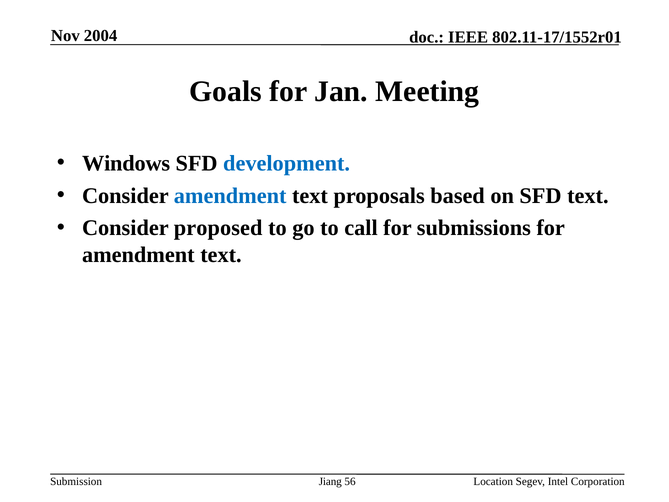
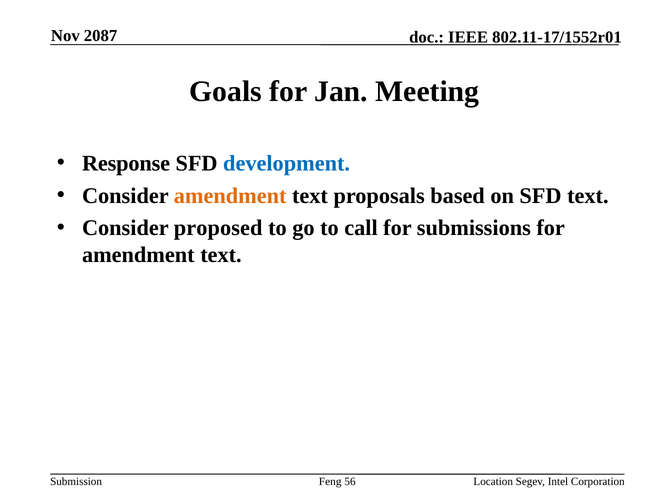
2004: 2004 -> 2087 (101, 35)
Windows: Windows -> Response (126, 163)
amendment colour: blue -> orange (230, 196)
Jiang: Jiang -> Feng (330, 481)
